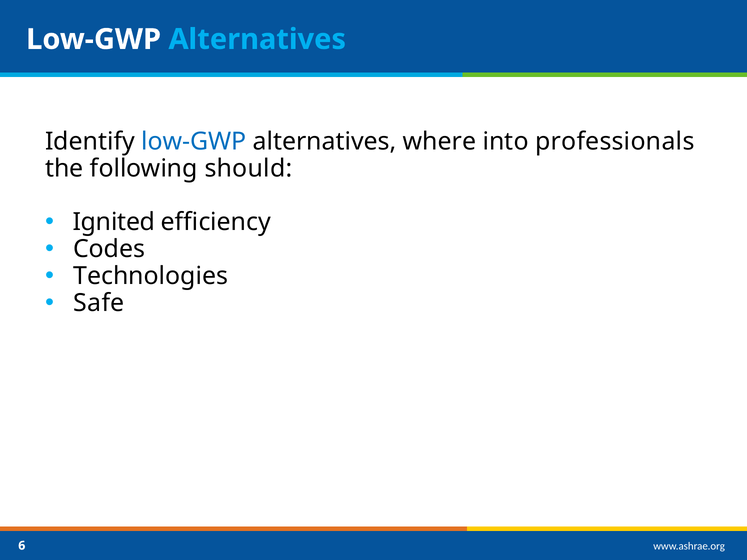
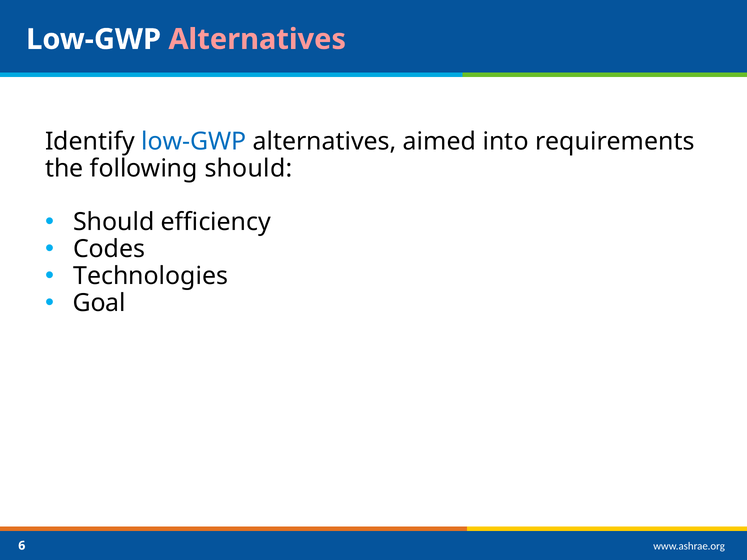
Alternatives colour: light blue -> pink (257, 39)
where: where -> aimed (440, 142)
professionals: professionals -> requirements (615, 142)
Ignited: Ignited -> Should (114, 222)
Safe: Safe -> Goal (99, 303)
